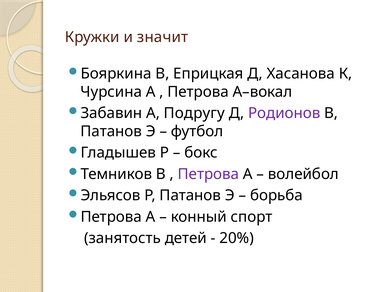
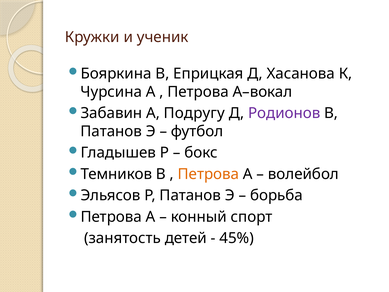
значит: значит -> ученик (163, 37)
Петрова colour: purple -> orange (208, 174)
20%: 20% -> 45% (237, 238)
